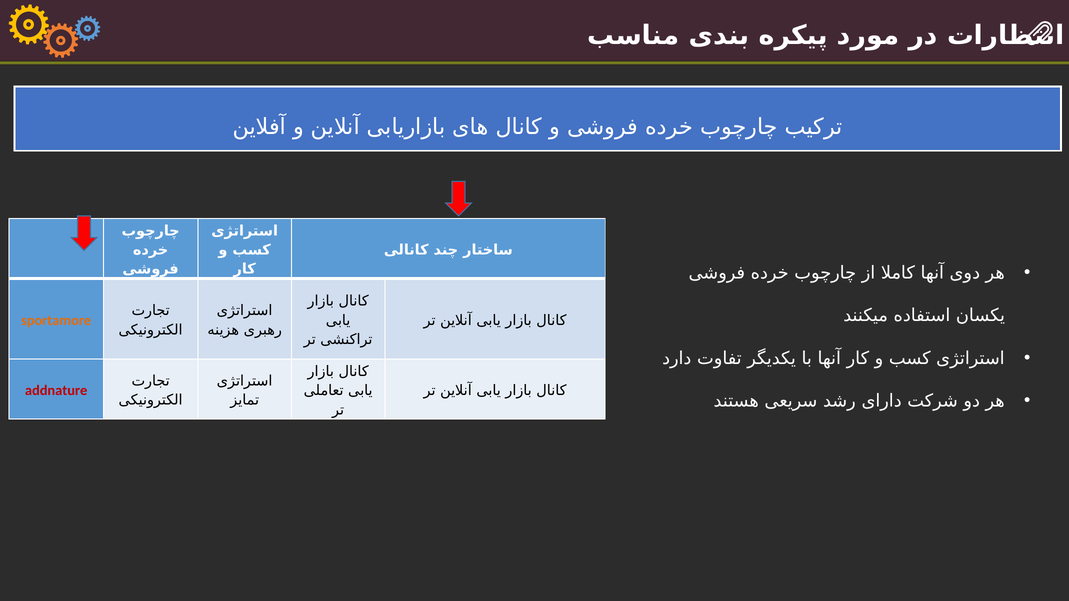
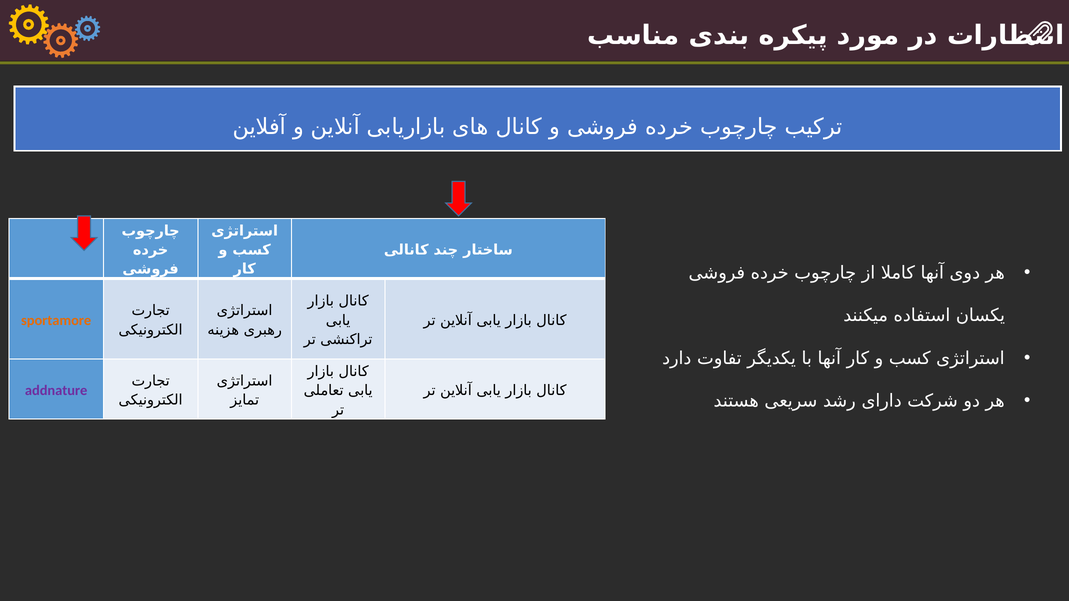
addnature colour: red -> purple (56, 391)
